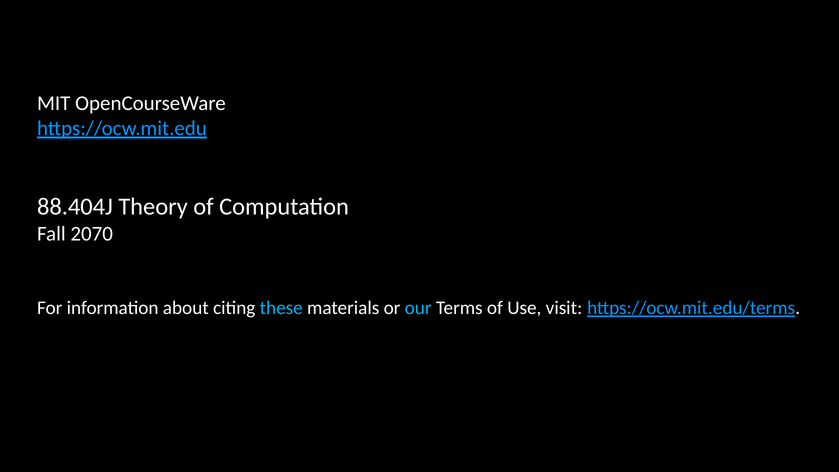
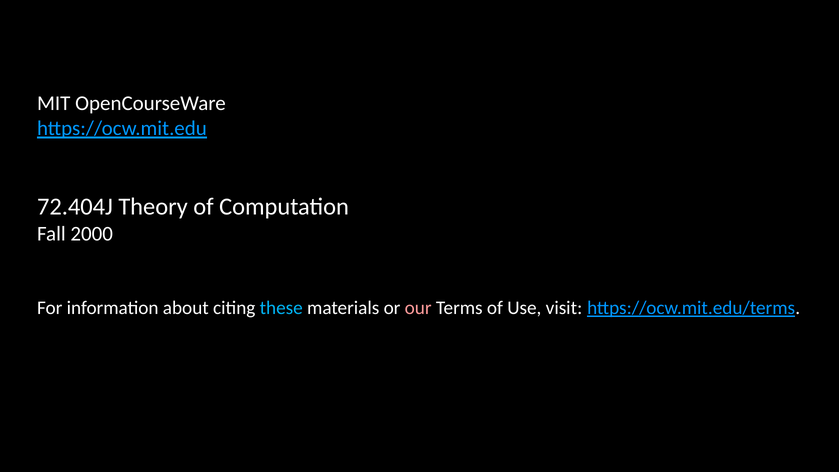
88.404J: 88.404J -> 72.404J (75, 207)
2070: 2070 -> 2000 (92, 234)
our colour: light blue -> pink (418, 308)
